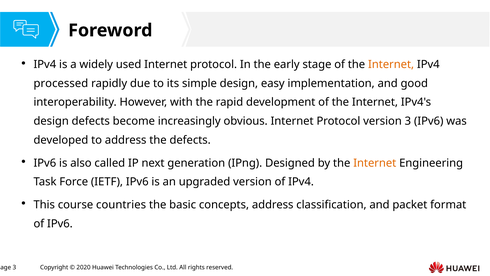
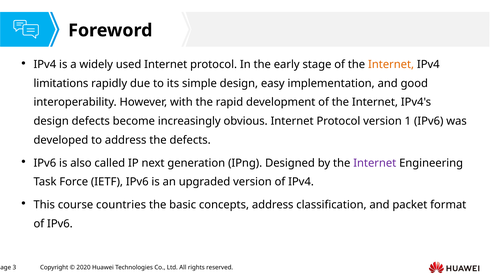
processed: processed -> limitations (61, 83)
version 3: 3 -> 1 (408, 121)
Internet colour: orange -> purple (375, 163)
